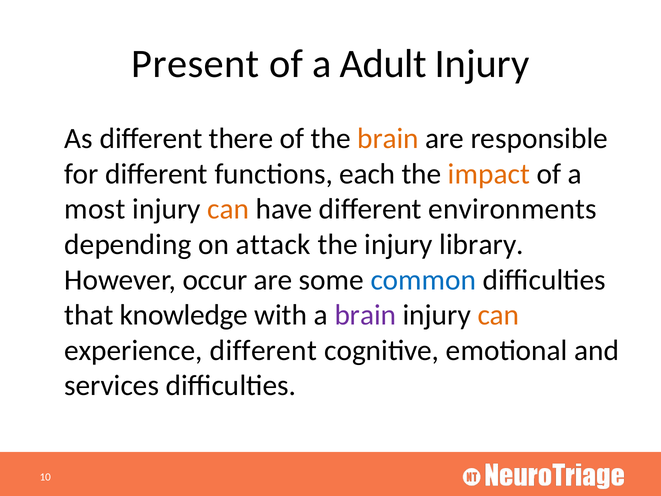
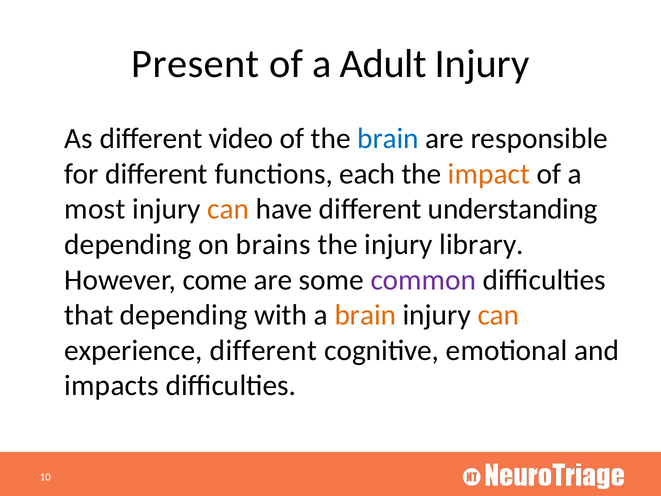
there: there -> video (241, 139)
brain colour: orange -> blue (388, 139)
environments: environments -> understanding (513, 209)
attack: attack -> brains (273, 244)
occur: occur -> come (215, 280)
common colour: blue -> purple (423, 280)
that knowledge: knowledge -> depending (184, 315)
brain colour: purple -> orange (365, 315)
services: services -> impacts (112, 385)
